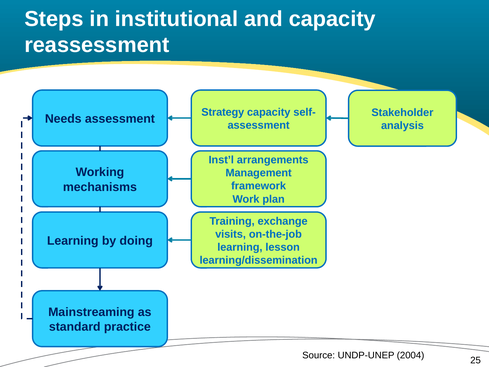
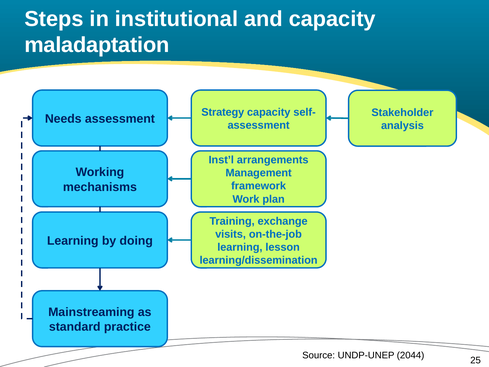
reassessment: reassessment -> maladaptation (97, 45)
2004: 2004 -> 2044 (411, 355)
